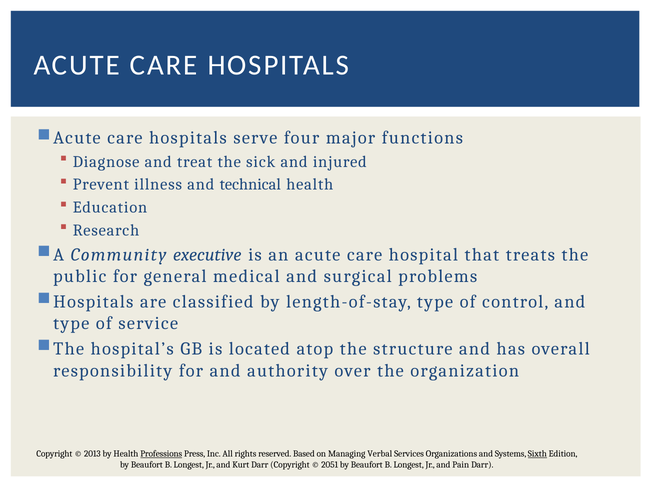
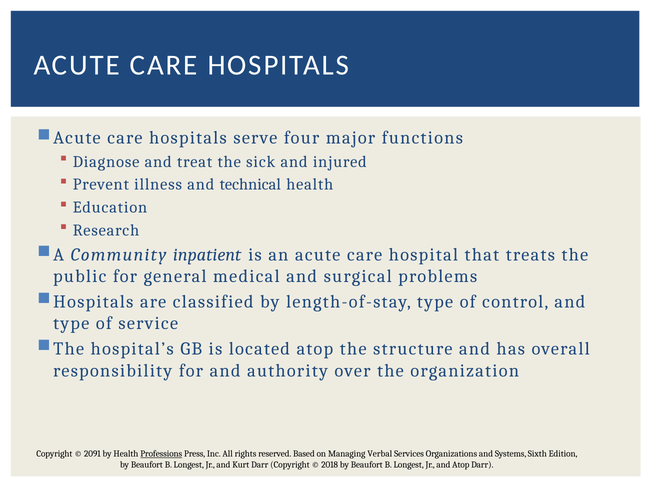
executive: executive -> inpatient (207, 255)
2013: 2013 -> 2091 (92, 454)
Sixth underline: present -> none (537, 454)
2051: 2051 -> 2018 (330, 465)
and Pain: Pain -> Atop (461, 465)
